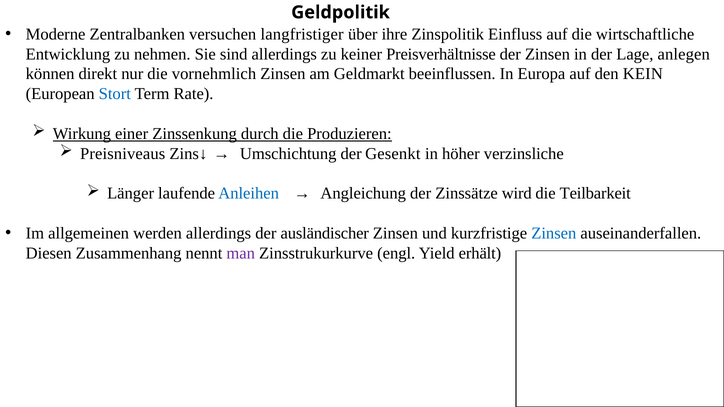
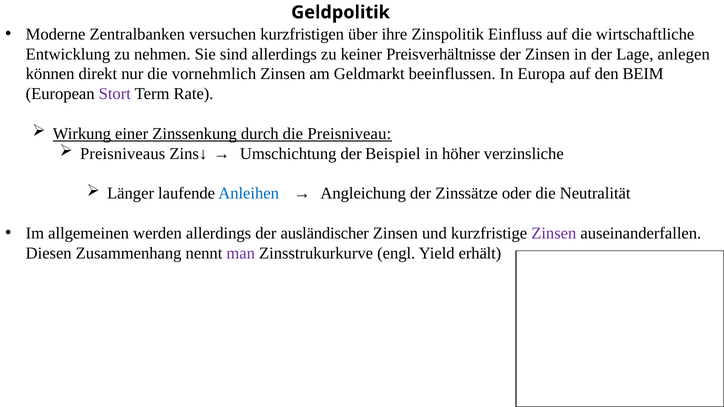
langfristiger: langfristiger -> kurzfristigen (302, 34)
KEIN: KEIN -> BEIM (643, 74)
Stort colour: blue -> purple (115, 94)
Produzieren: Produzieren -> Preisniveau (349, 134)
Gesenkt: Gesenkt -> Beispiel (393, 154)
wird: wird -> oder (517, 193)
Teilbarkeit: Teilbarkeit -> Neutralität (595, 193)
Zinsen colour: blue -> purple (554, 233)
